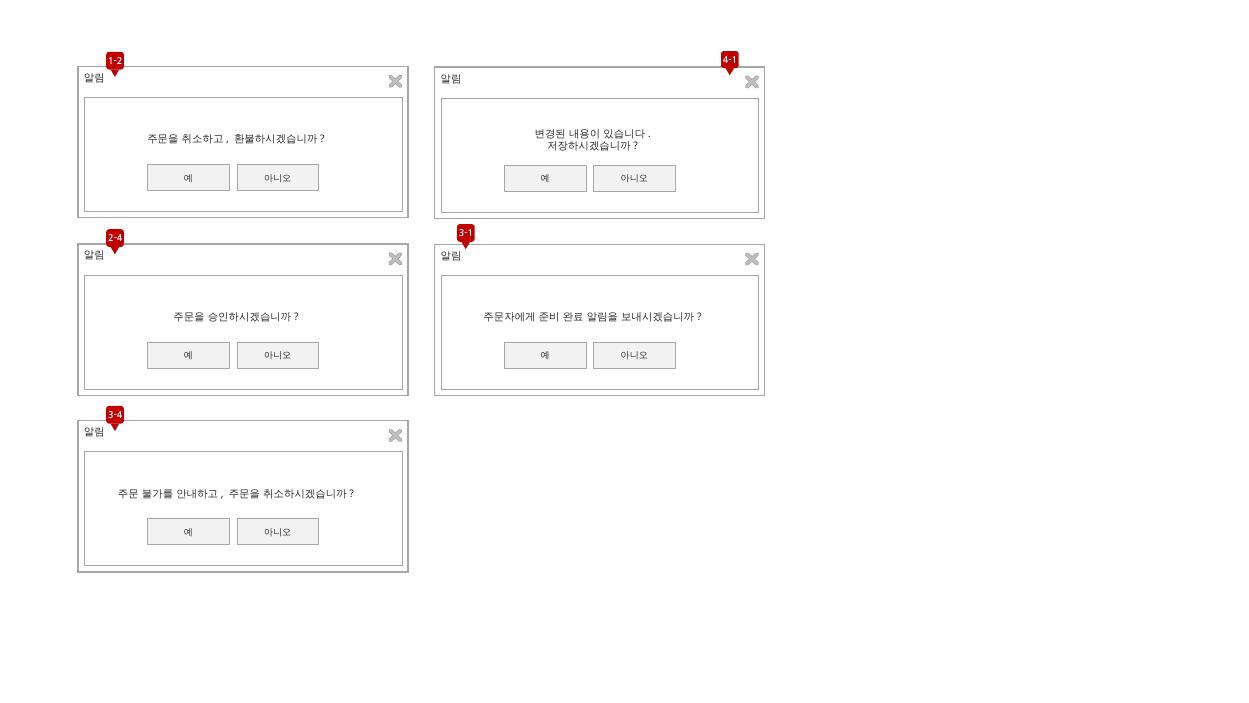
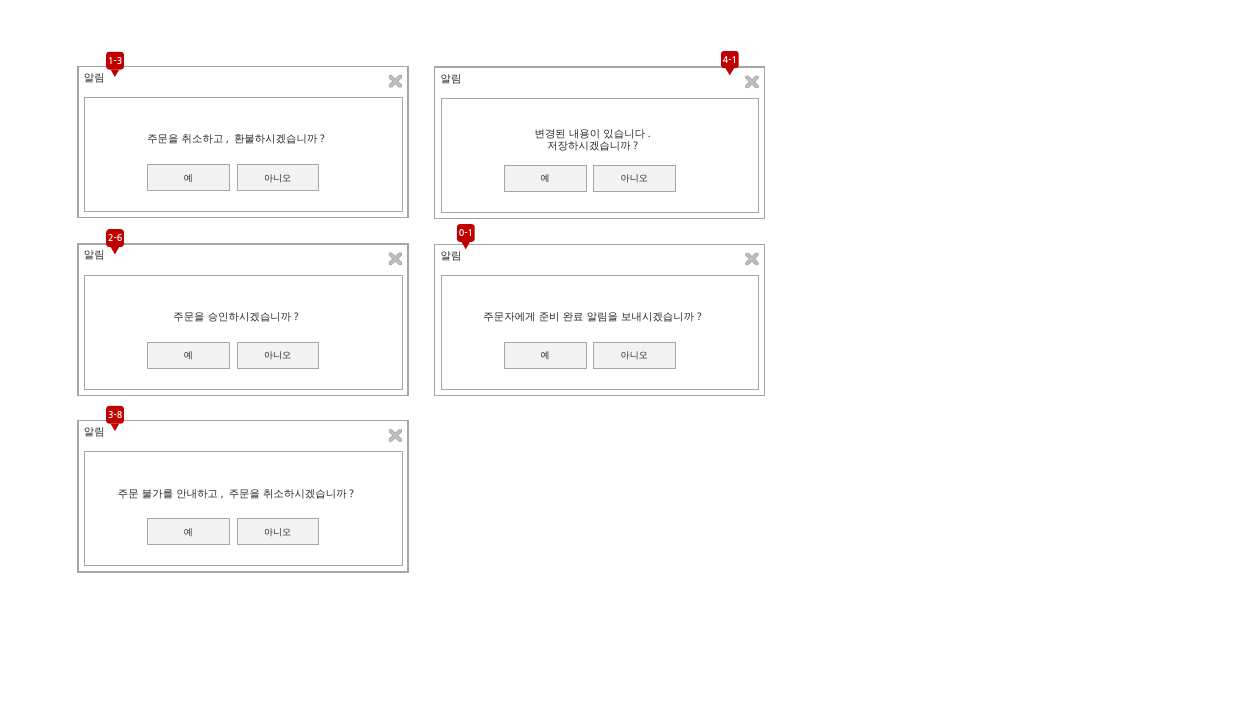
1-2: 1-2 -> 1-3 (115, 61)
3-1: 3-1 -> 0-1 (466, 233)
2-4: 2-4 -> 2-6 (115, 238)
3-4: 3-4 -> 3-8 (115, 415)
